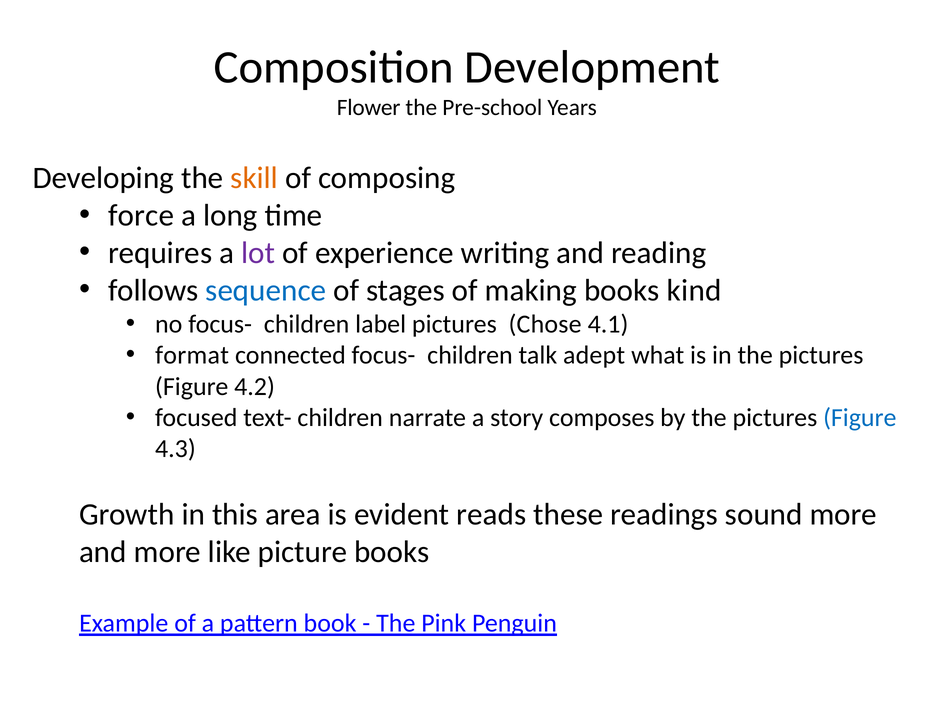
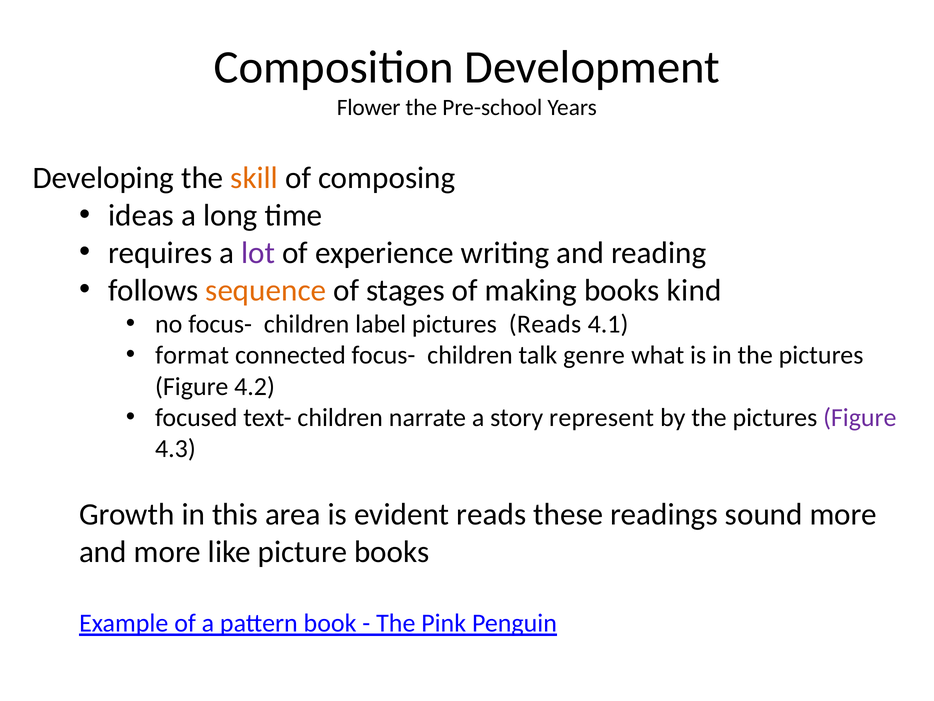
force: force -> ideas (141, 215)
sequence colour: blue -> orange (266, 290)
pictures Chose: Chose -> Reads (545, 324)
adept: adept -> genre (594, 355)
composes: composes -> represent (602, 417)
Figure colour: blue -> purple (860, 417)
